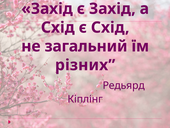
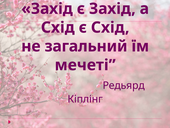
різних: різних -> мечеті (85, 65)
